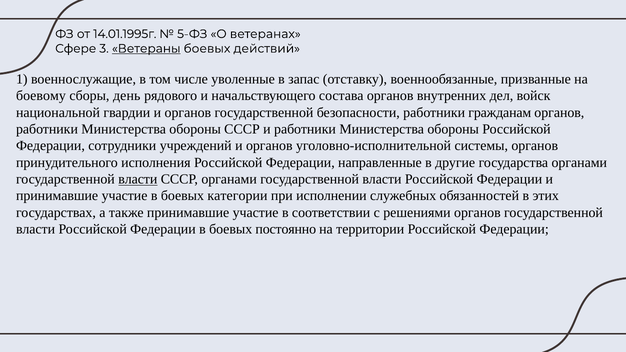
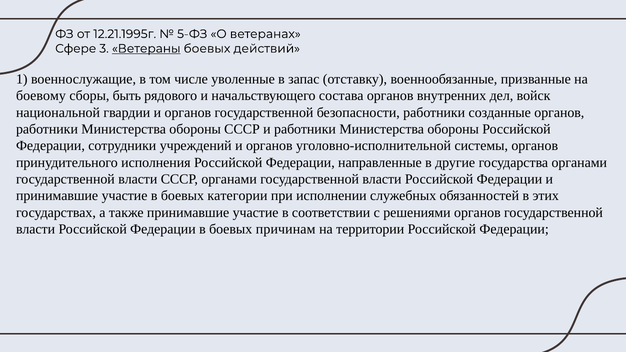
14.01.1995г: 14.01.1995г -> 12.21.1995г (125, 34)
день: день -> быть (127, 96)
гражданам: гражданам -> созданные (500, 113)
власти underline: present -> none (138, 179)
постоянно: постоянно -> причинам (286, 229)
